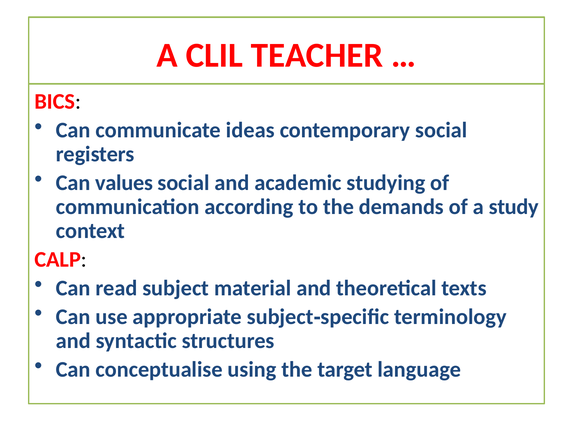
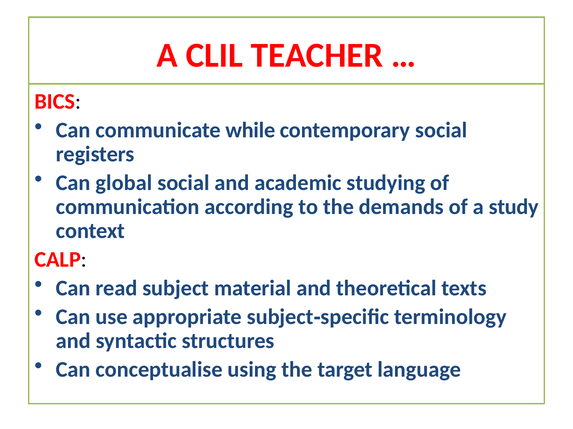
ideas: ideas -> while (250, 130)
values: values -> global (124, 183)
